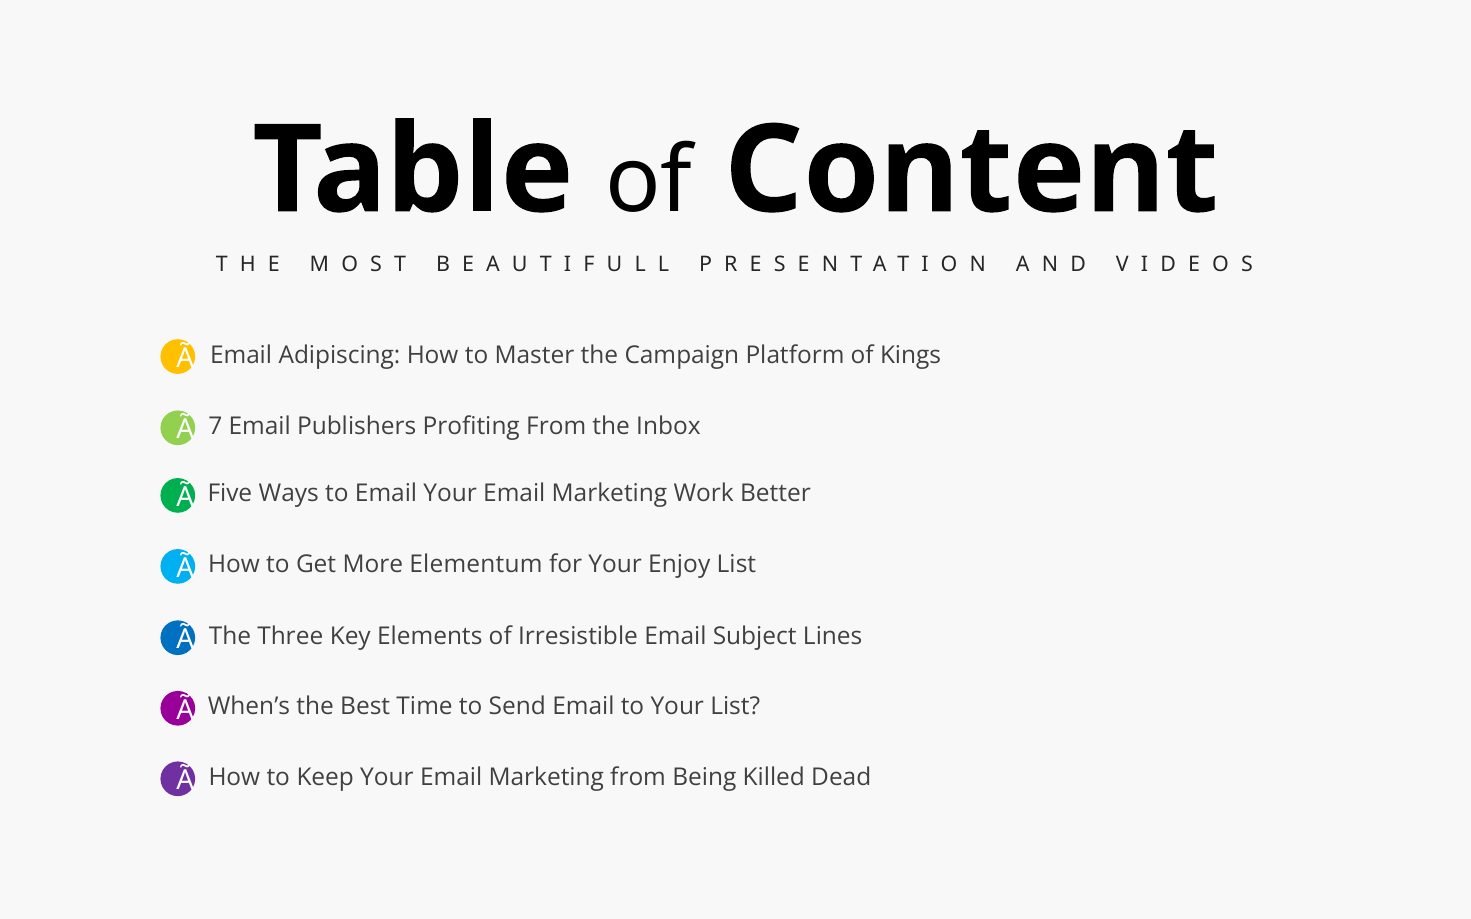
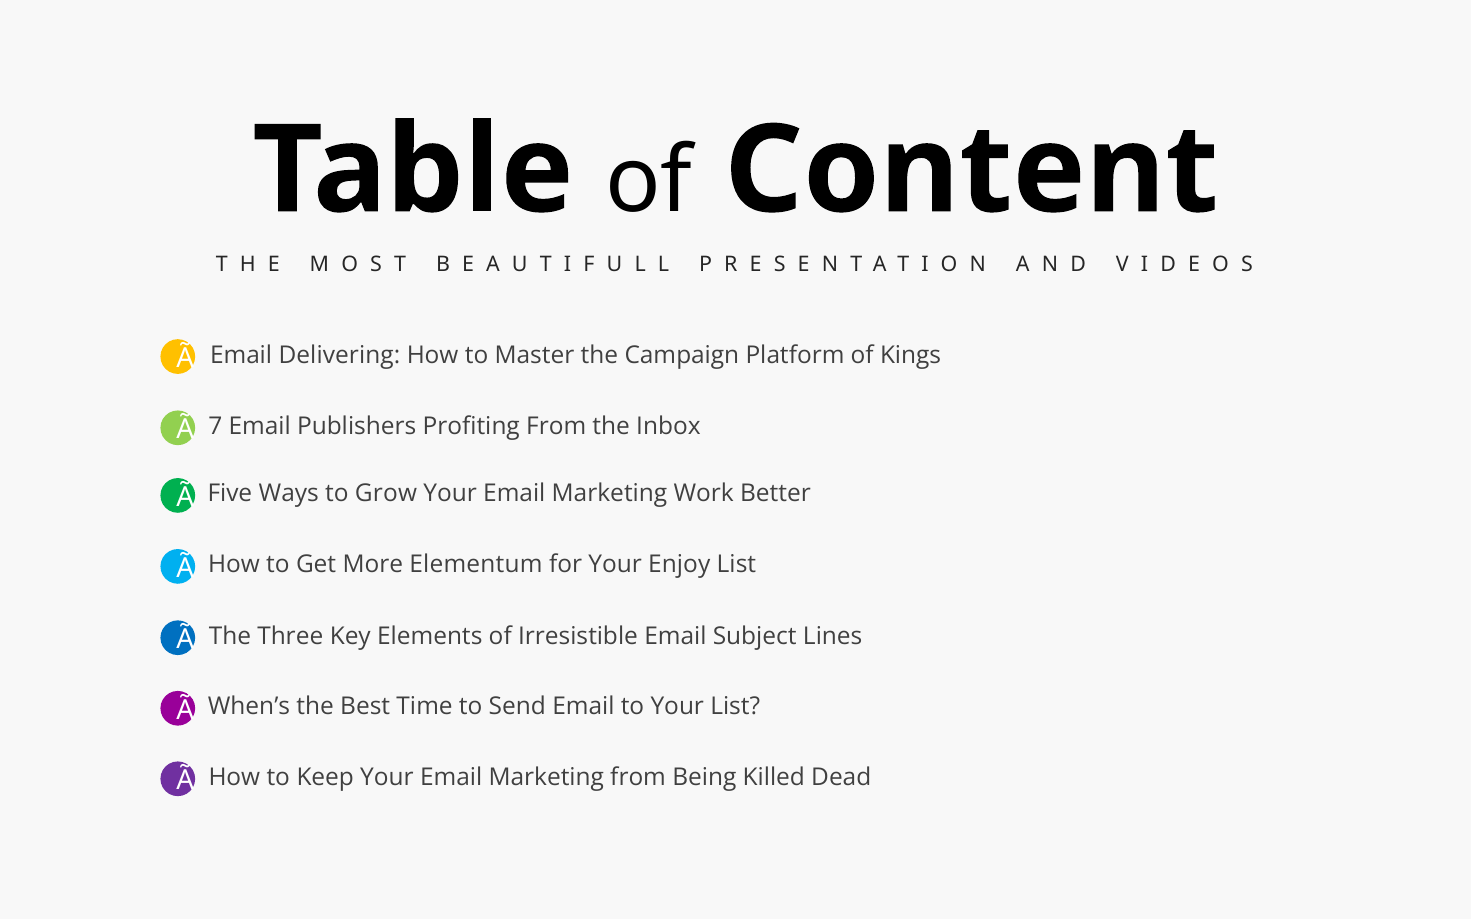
Adipiscing: Adipiscing -> Delivering (339, 355)
to Email: Email -> Grow (386, 494)
